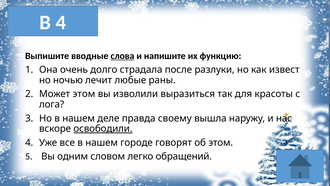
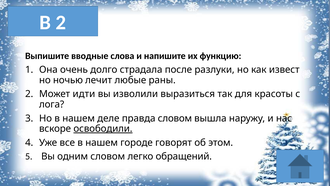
В 4: 4 -> 2 (61, 23)
слова underline: present -> none (122, 56)
Может этом: этом -> идти (84, 94)
правда своему: своему -> словом (175, 118)
